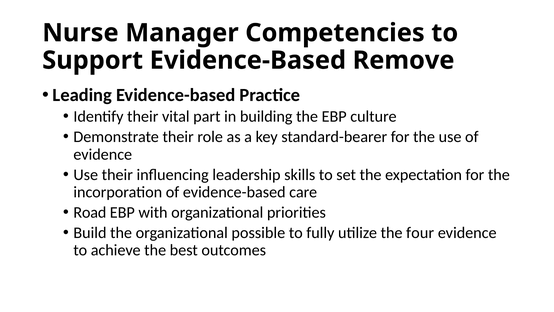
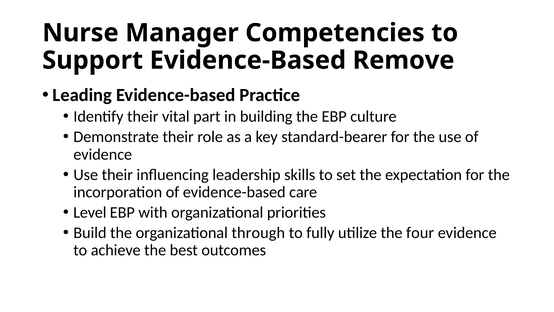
Road: Road -> Level (90, 212)
possible: possible -> through (258, 233)
